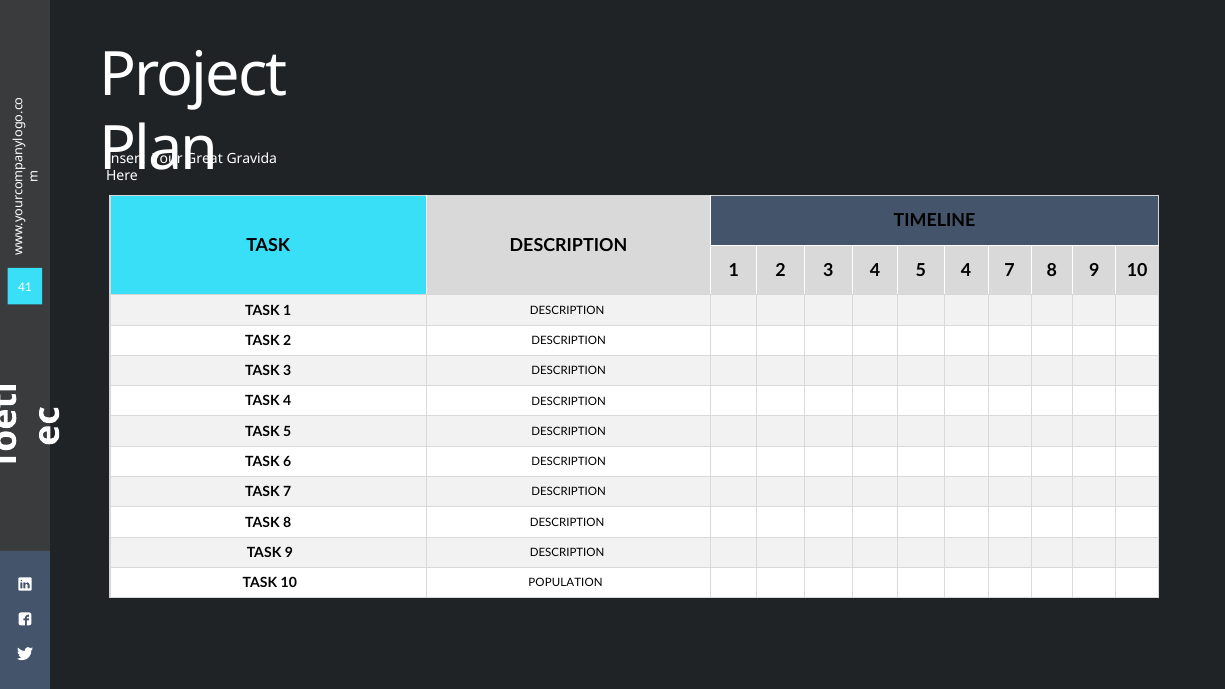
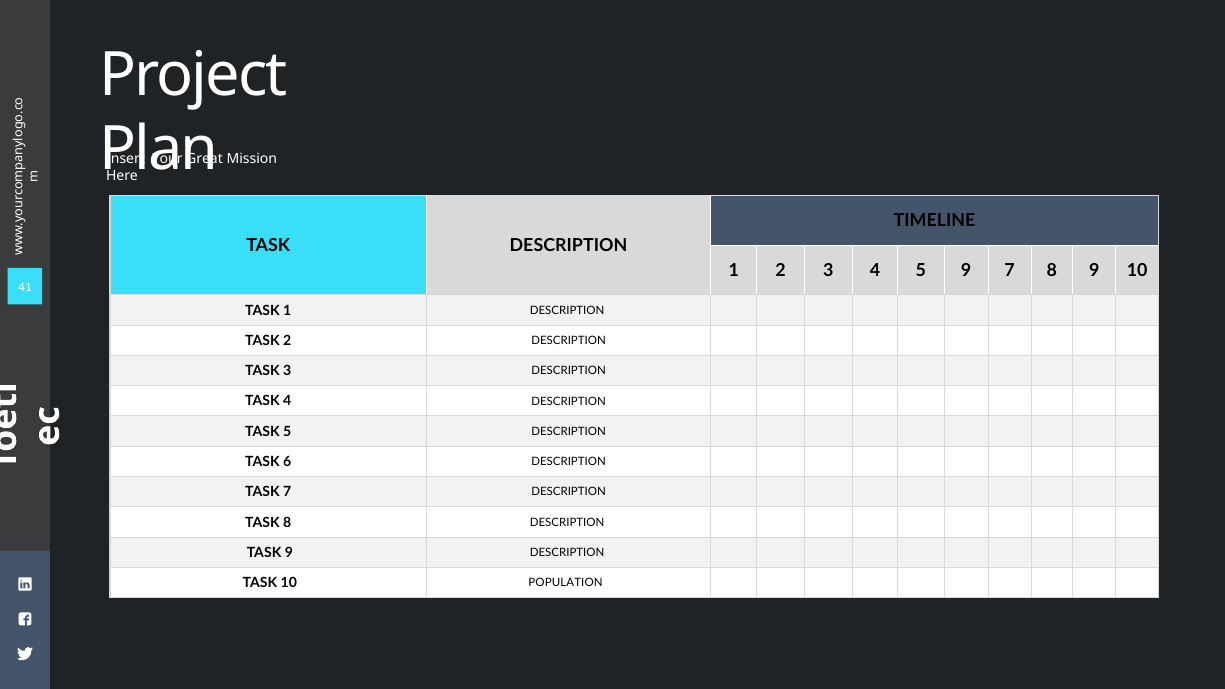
Gravida: Gravida -> Mission (252, 159)
5 4: 4 -> 9 (966, 271)
